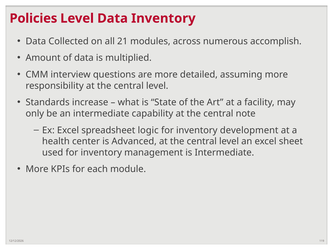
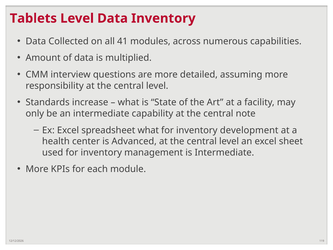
Policies: Policies -> Tablets (33, 18)
21: 21 -> 41 (122, 41)
accomplish: accomplish -> capabilities (276, 41)
spreadsheet logic: logic -> what (148, 130)
